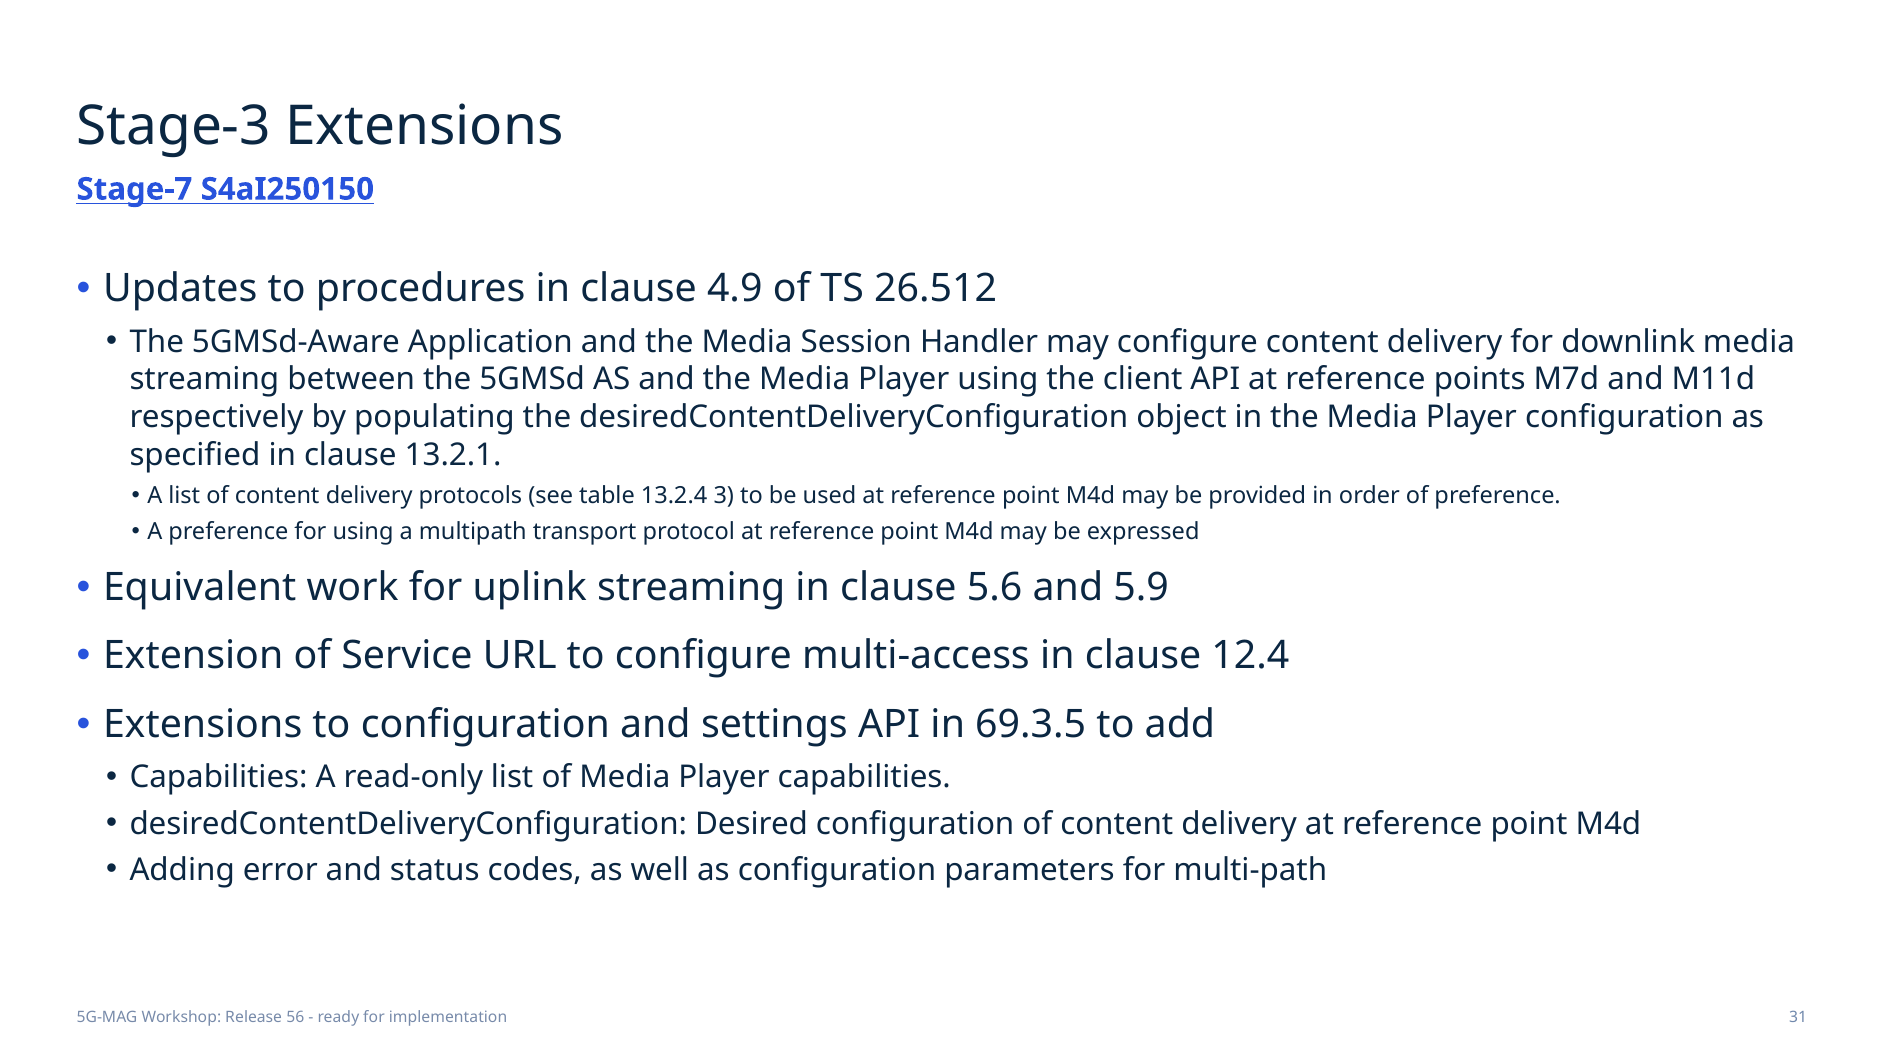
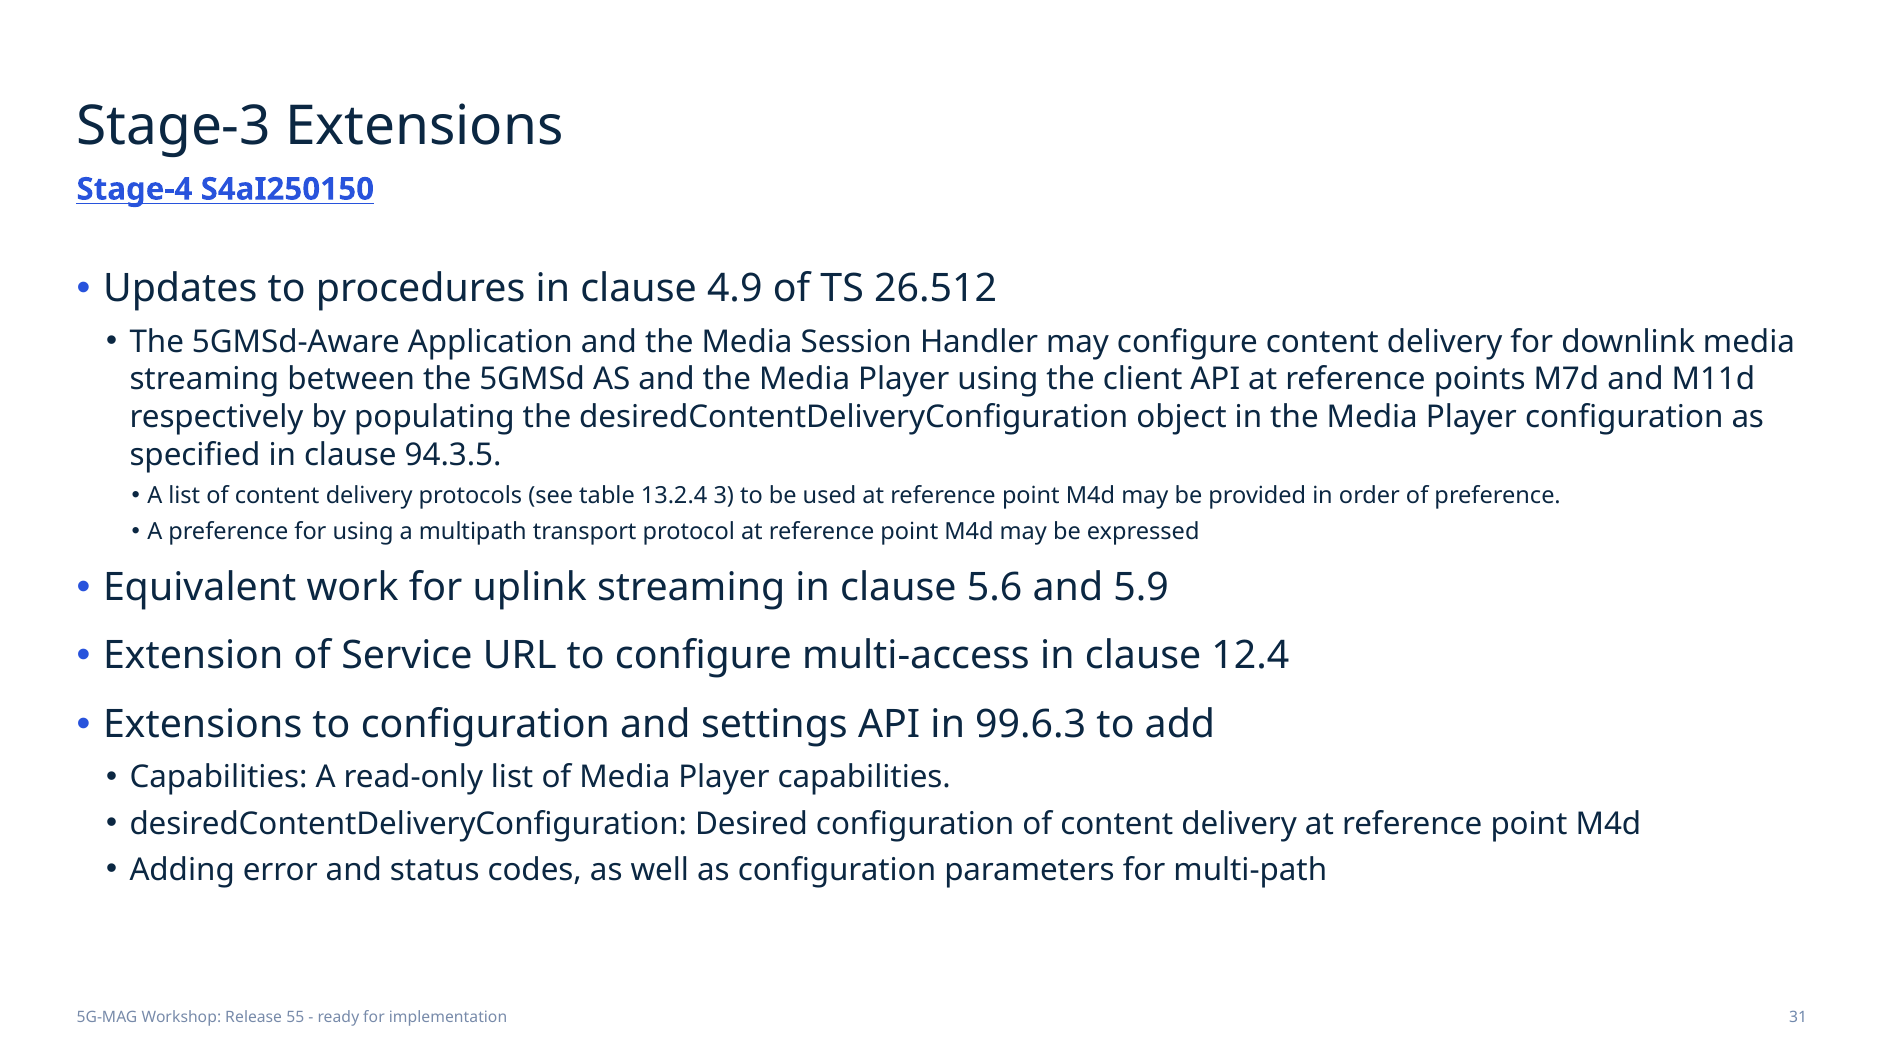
Stage-7: Stage-7 -> Stage-4 (134, 189)
13.2.1: 13.2.1 -> 94.3.5 (453, 455)
69.3.5: 69.3.5 -> 99.6.3 (1031, 725)
56: 56 -> 55 (295, 1018)
